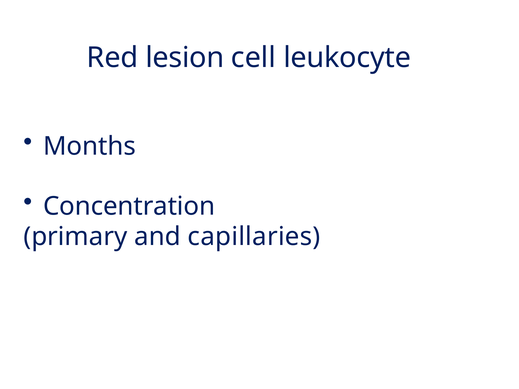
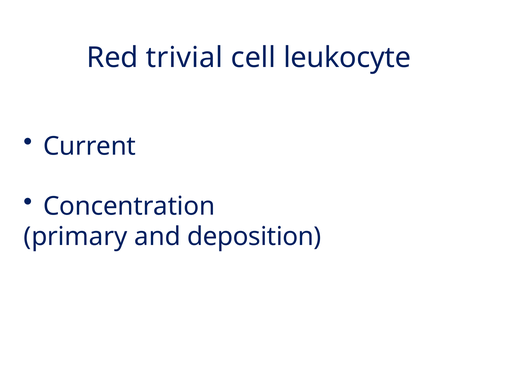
lesion: lesion -> trivial (185, 58)
Months: Months -> Current (89, 146)
capillaries: capillaries -> deposition (254, 237)
